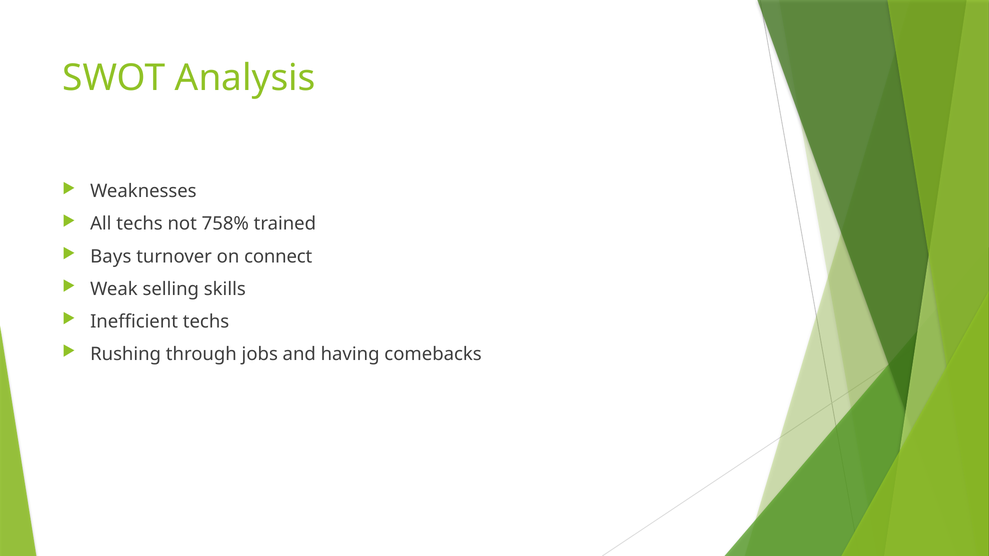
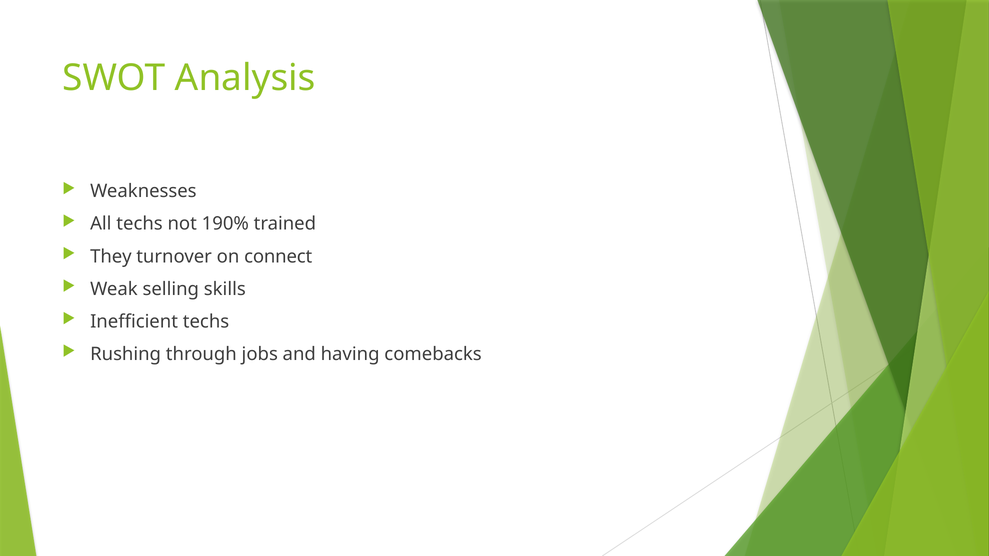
758%: 758% -> 190% (225, 224)
Bays: Bays -> They (111, 257)
